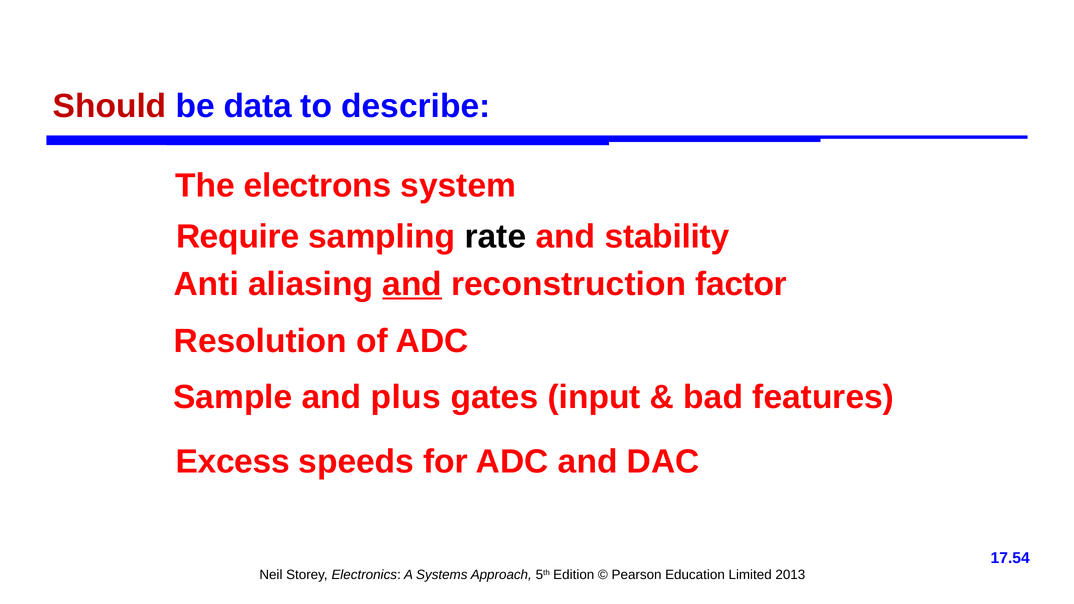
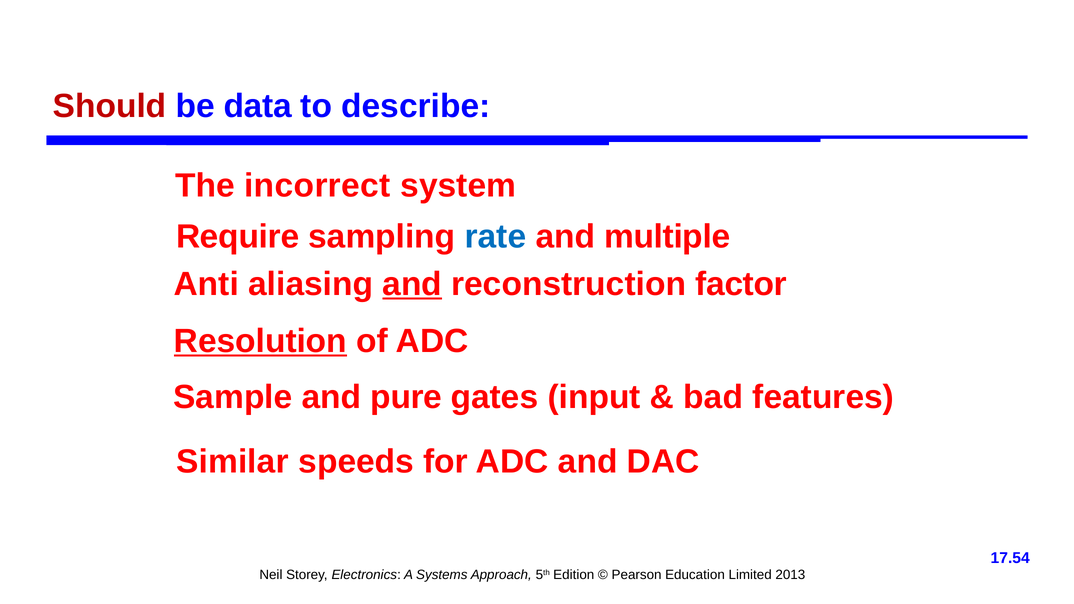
electrons: electrons -> incorrect (317, 186)
rate colour: black -> blue (496, 237)
stability: stability -> multiple (667, 237)
Resolution underline: none -> present (260, 341)
plus: plus -> pure (406, 397)
Excess: Excess -> Similar (232, 462)
